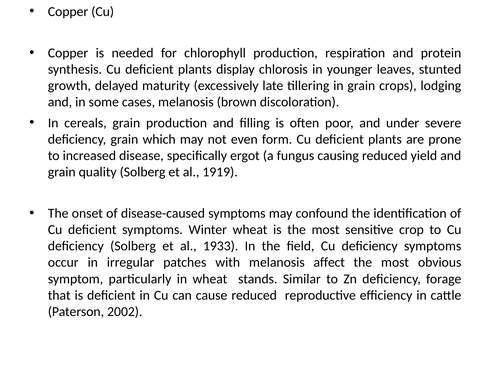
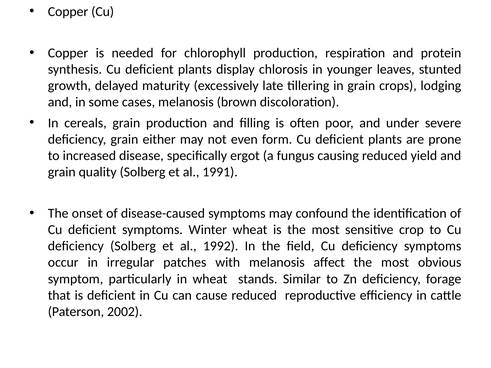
which: which -> either (159, 139)
1919: 1919 -> 1991 (220, 172)
1933: 1933 -> 1992 (221, 246)
